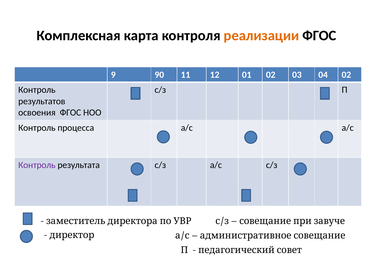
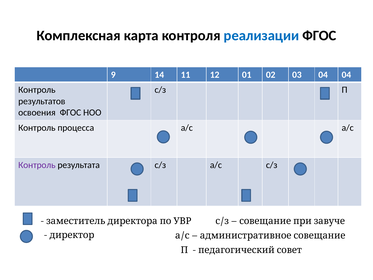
реализации colour: orange -> blue (261, 36)
90: 90 -> 14 (159, 75)
04 02: 02 -> 04 (346, 75)
